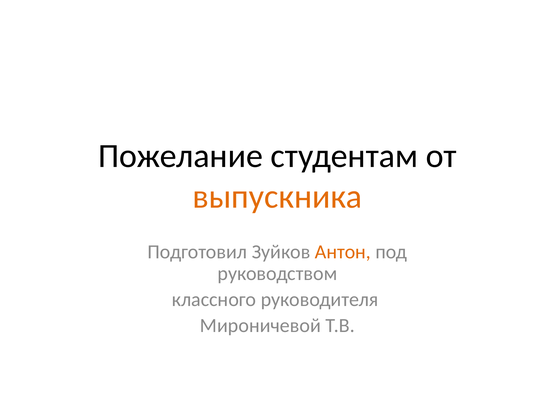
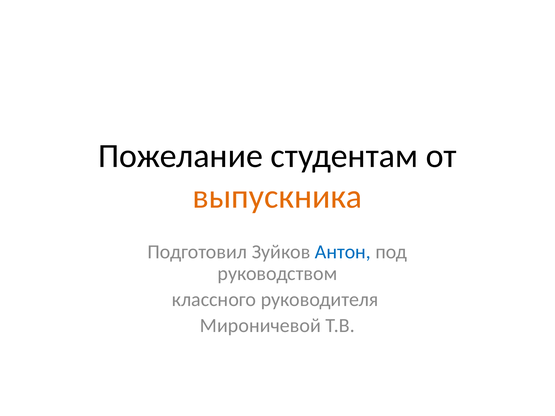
Антон colour: orange -> blue (343, 252)
